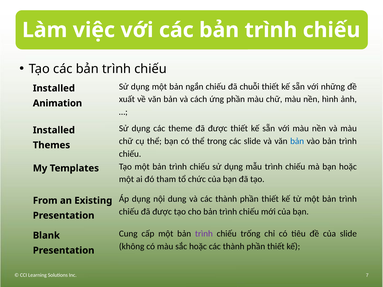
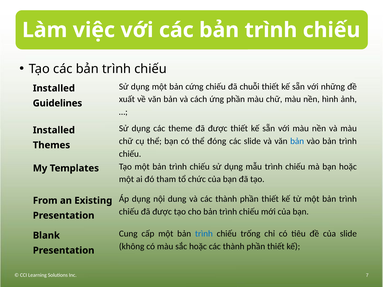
ngắn: ngắn -> cứng (194, 87)
Animation: Animation -> Guidelines (57, 103)
trong: trong -> đóng (217, 141)
trình colour: purple -> blue (204, 234)
